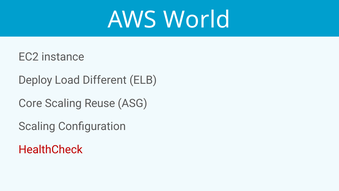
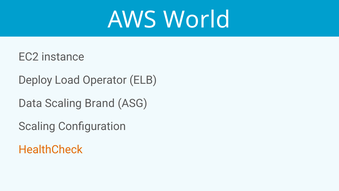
Different: Different -> Operator (105, 80)
Core: Core -> Data (30, 103)
Reuse: Reuse -> Brand (100, 103)
HealthCheck colour: red -> orange (51, 149)
